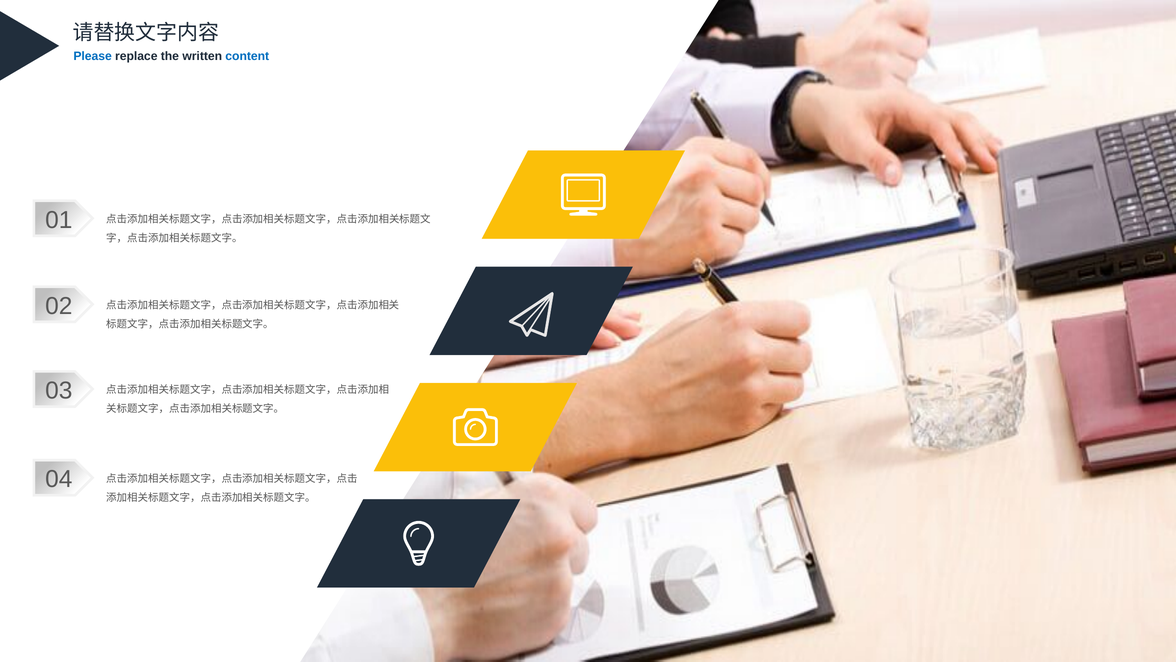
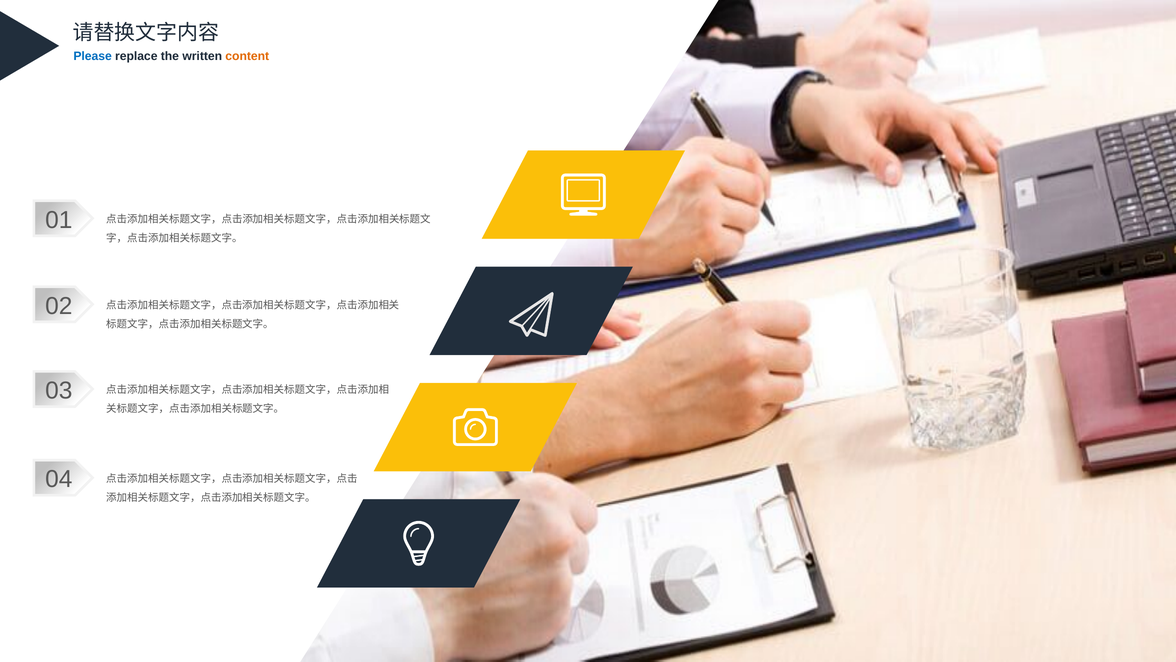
content colour: blue -> orange (247, 56)
